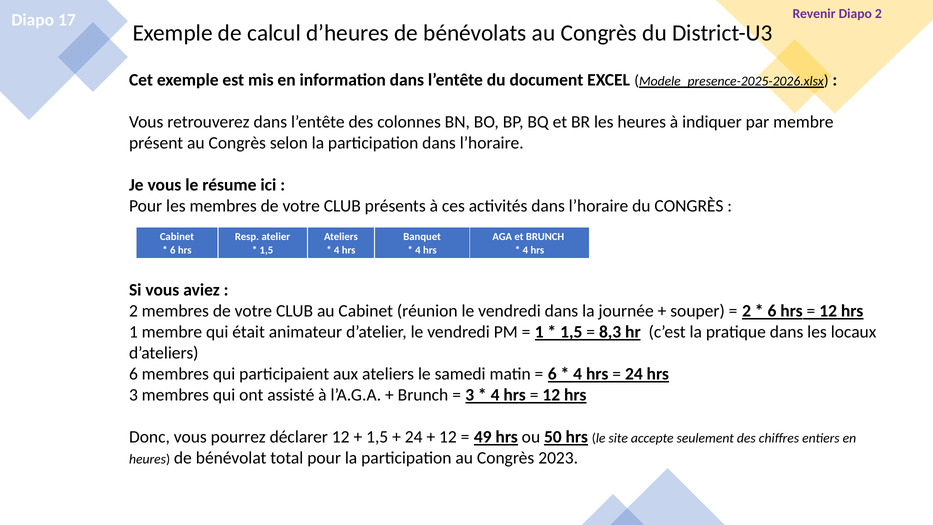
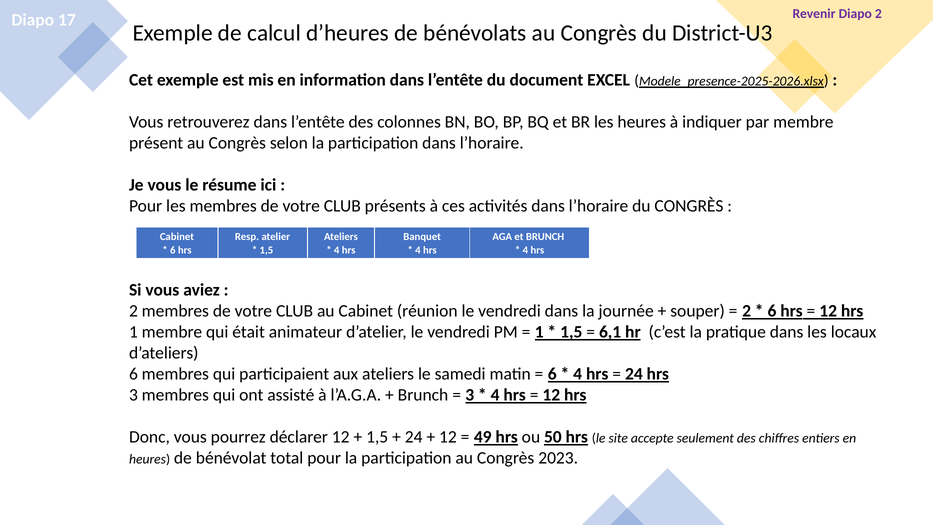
8,3: 8,3 -> 6,1 (610, 332)
